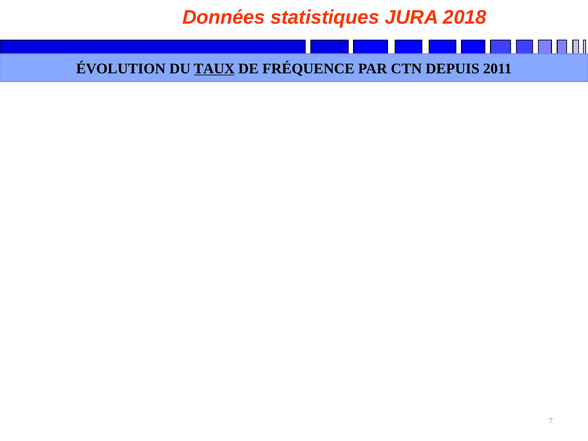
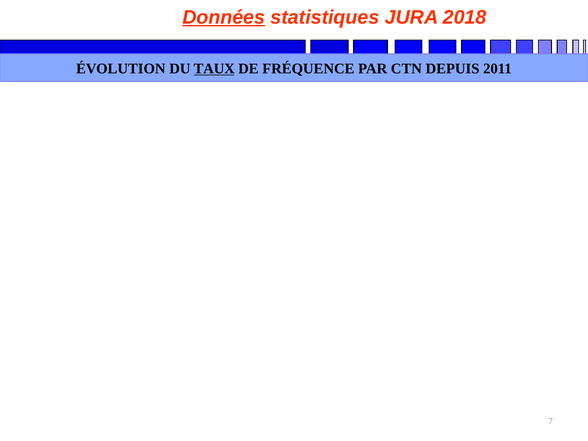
Données underline: none -> present (224, 17)
